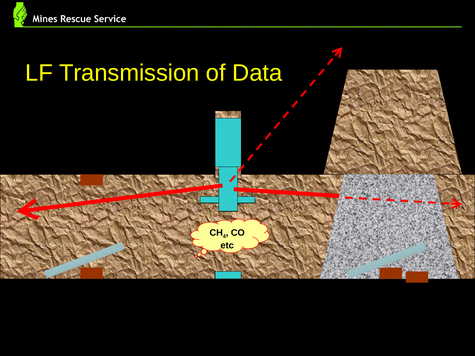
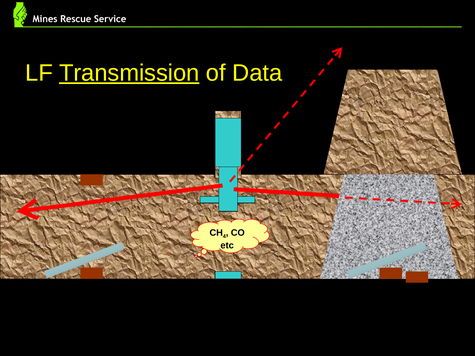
Transmission underline: none -> present (129, 73)
